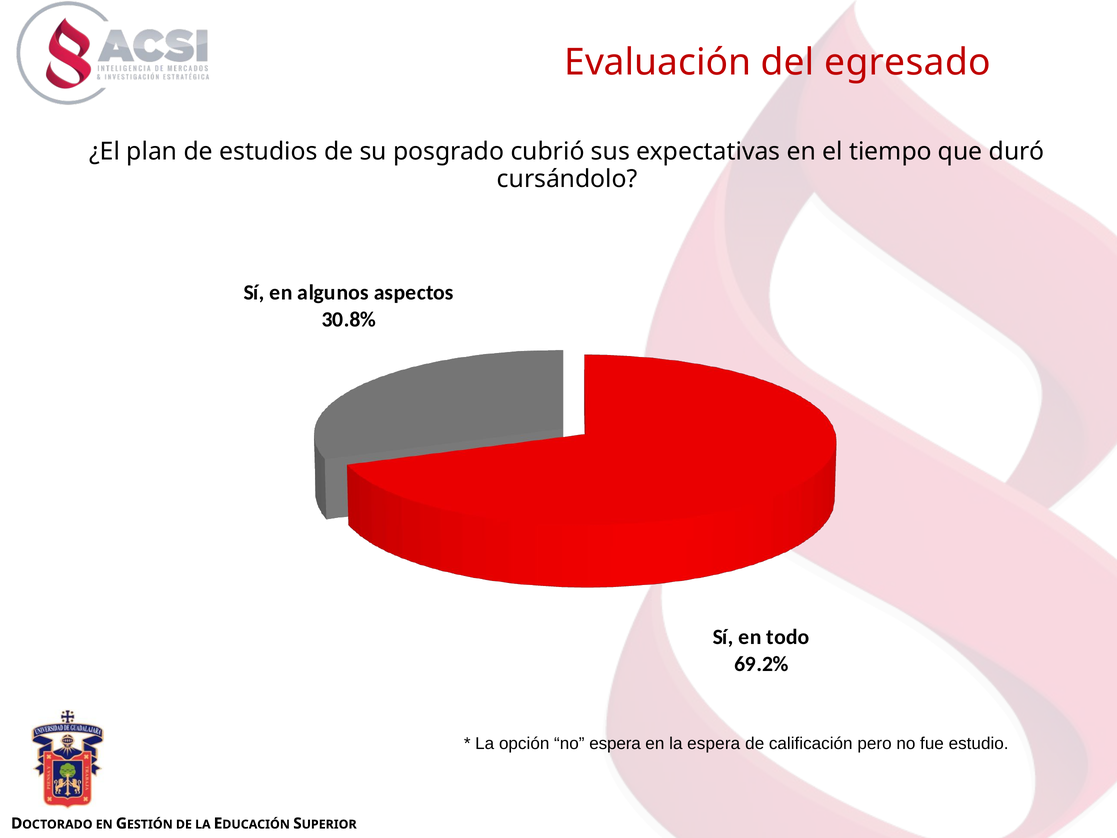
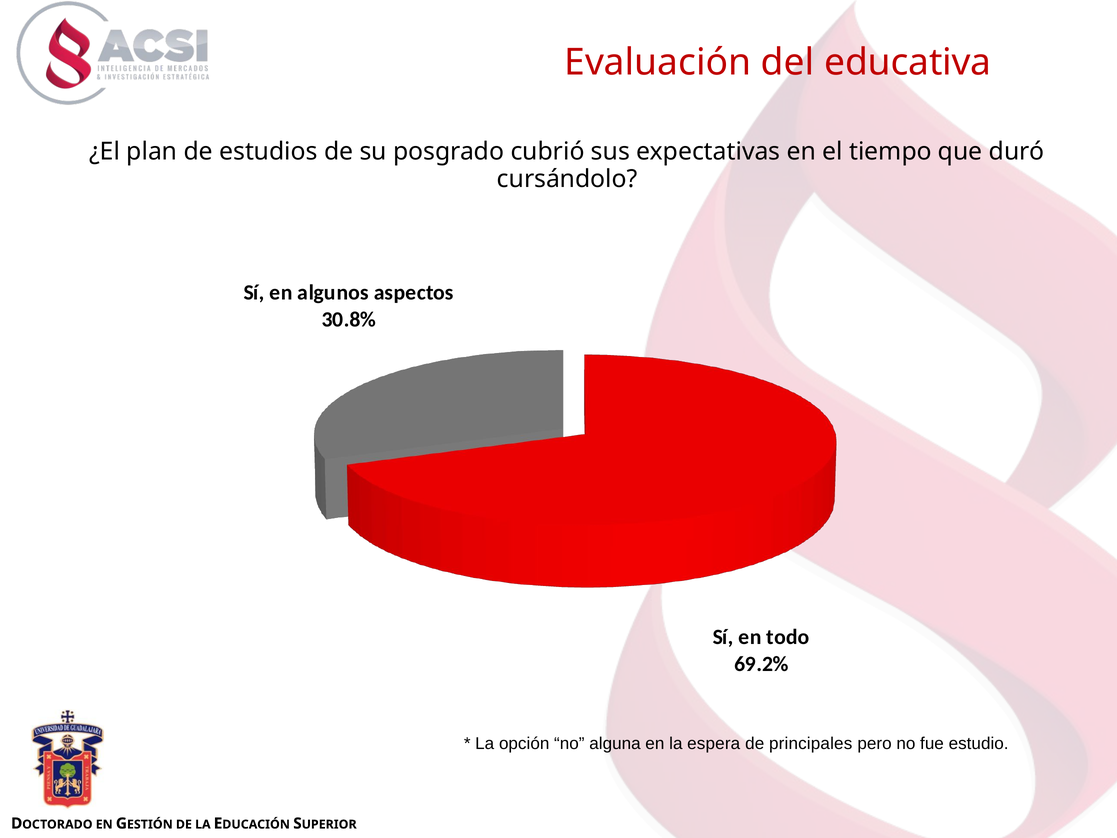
egresado: egresado -> educativa (908, 62)
no espera: espera -> alguna (615, 744)
calificación: calificación -> principales (811, 744)
